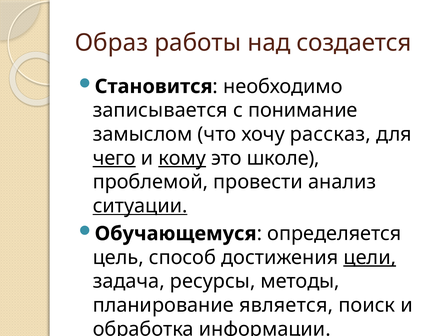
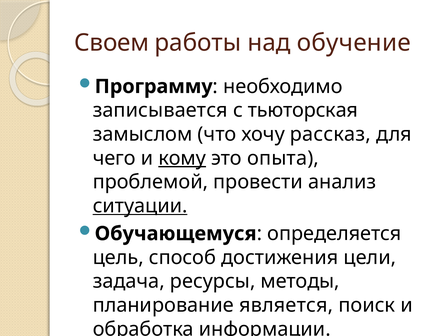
Образ: Образ -> Своем (112, 43)
создается: создается -> обучение (354, 43)
Становится: Становится -> Программу (154, 86)
понимание: понимание -> тьюторская (303, 110)
чего underline: present -> none (114, 158)
школе: школе -> опыта (283, 158)
цели underline: present -> none (370, 258)
